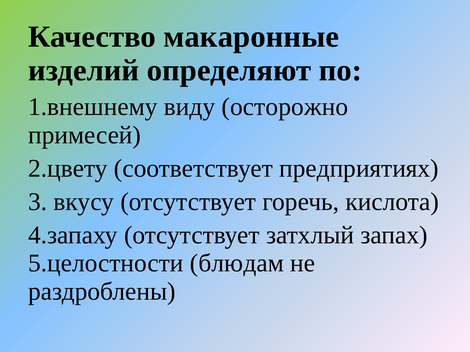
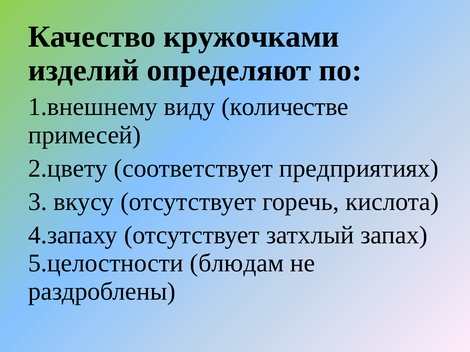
макаронные: макаронные -> кружочками (251, 37)
осторожно: осторожно -> количестве (285, 107)
